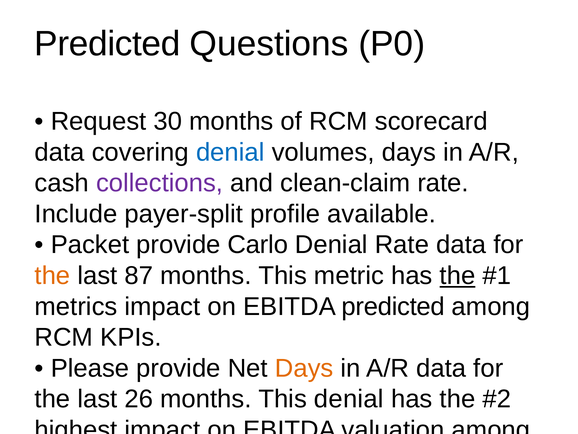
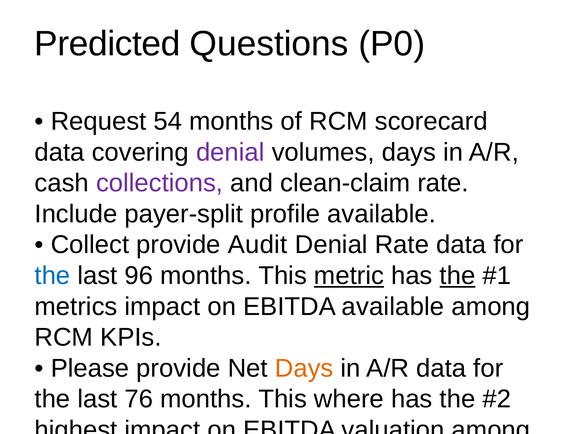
30: 30 -> 54 (168, 121)
denial colour: blue -> purple (230, 152)
Packet: Packet -> Collect (90, 245)
Carlo: Carlo -> Audit (258, 245)
the colour: orange -> blue (52, 275)
87: 87 -> 96 (139, 275)
metric underline: none -> present (349, 275)
EBITDA predicted: predicted -> available (393, 306)
26: 26 -> 76 (139, 399)
This denial: denial -> where (349, 399)
